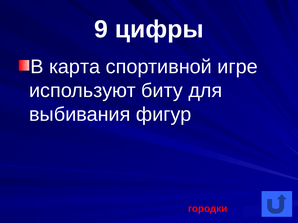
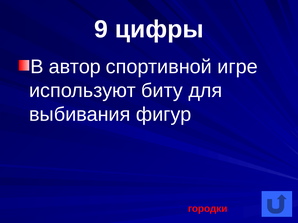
карта: карта -> автор (75, 67)
